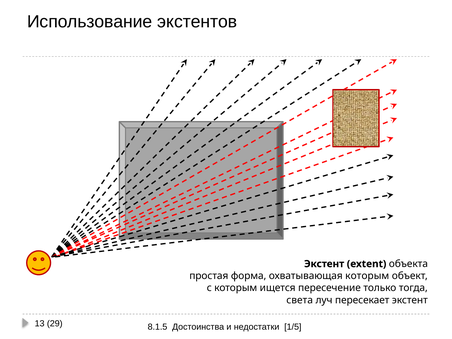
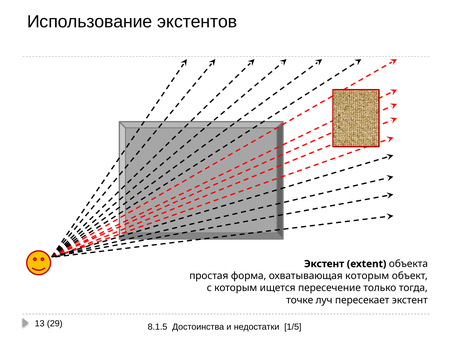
света: света -> точке (300, 300)
